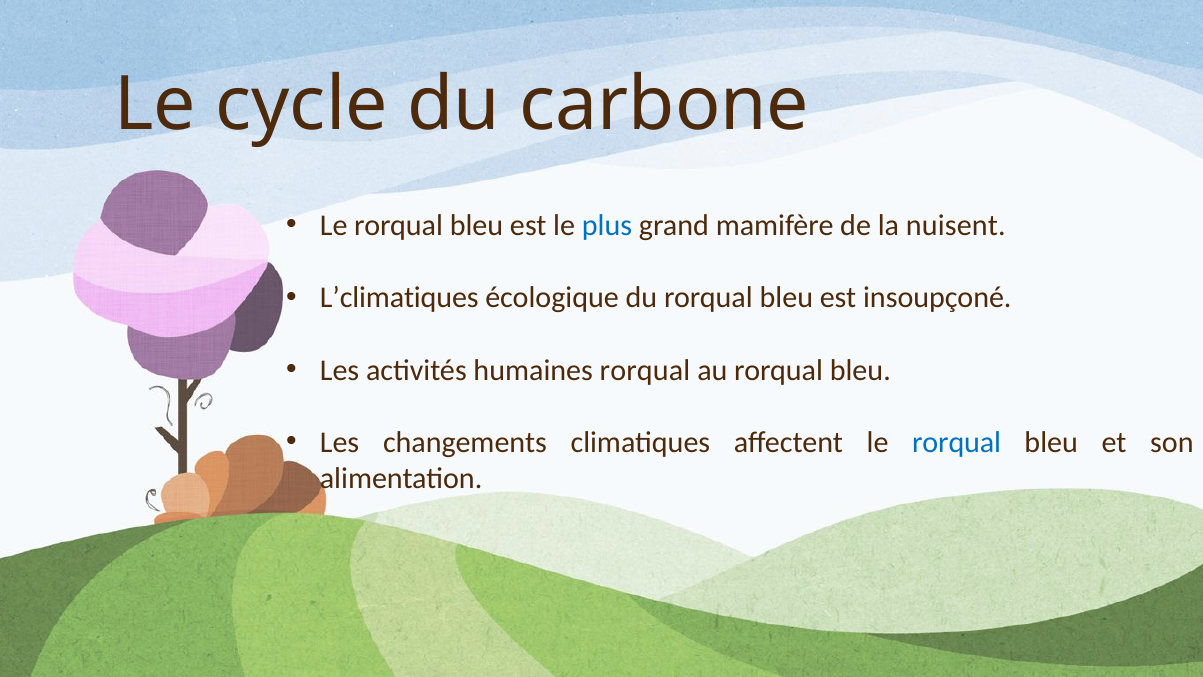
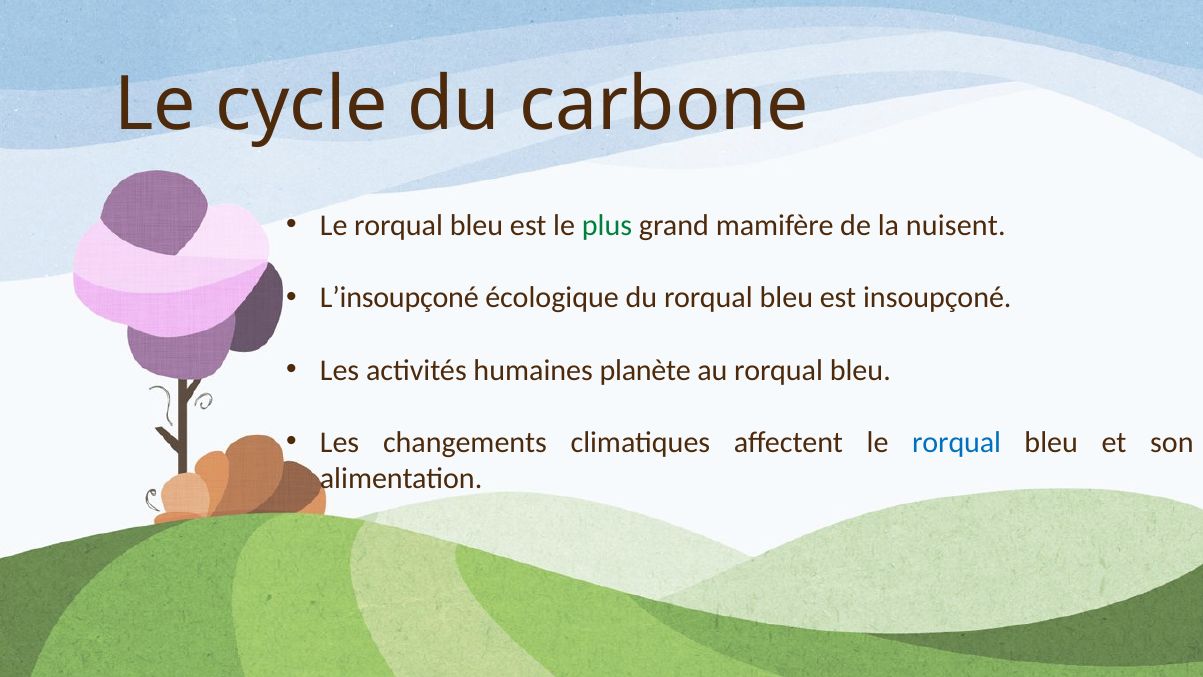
plus colour: blue -> green (607, 226)
L’climatiques: L’climatiques -> L’insoupçoné (399, 298)
humaines rorqual: rorqual -> planète (645, 370)
